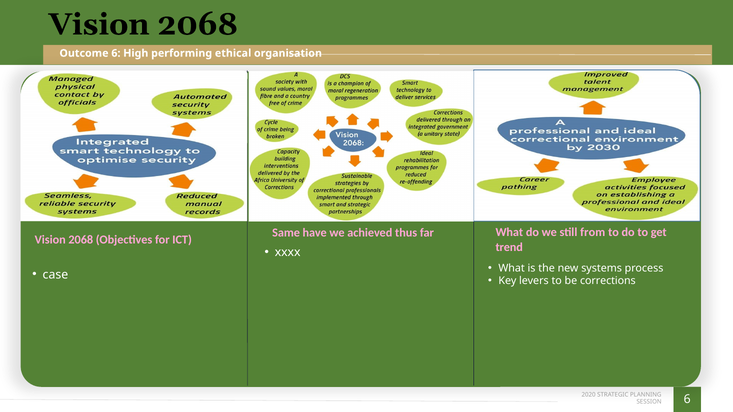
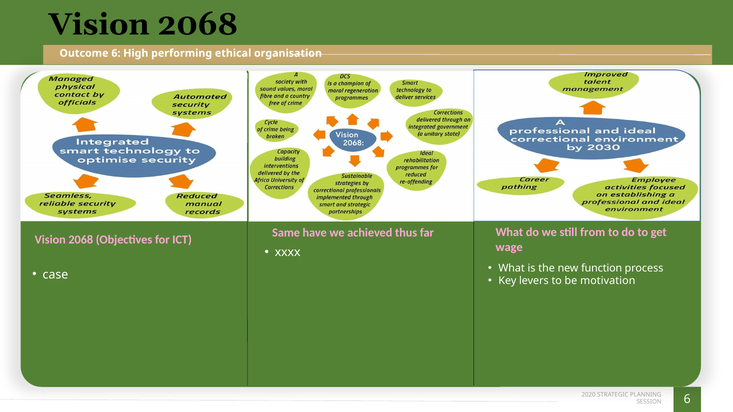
trend: trend -> wage (509, 247)
systems: systems -> function (602, 268)
corrections: corrections -> motivation (608, 281)
